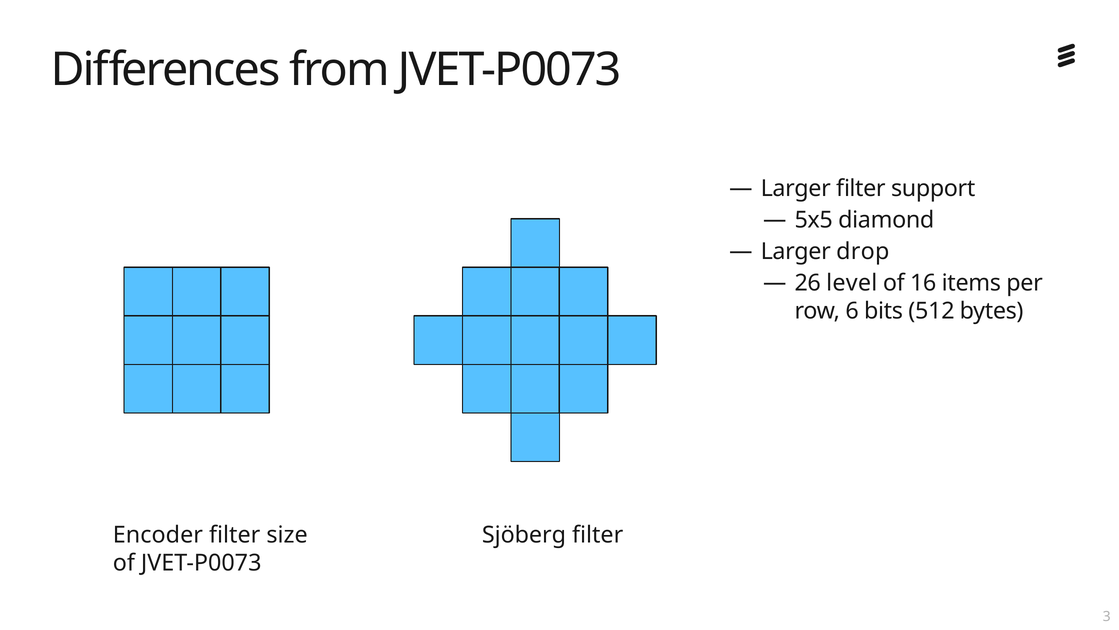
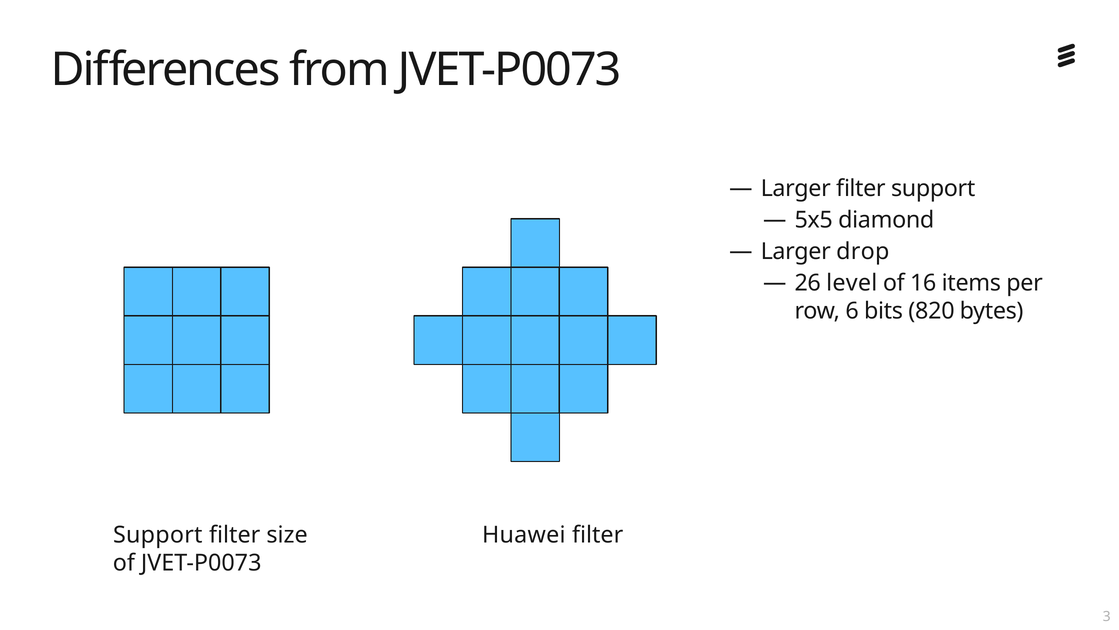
512: 512 -> 820 (931, 311)
Encoder: Encoder -> Support (158, 535)
Sjöberg: Sjöberg -> Huawei (524, 535)
